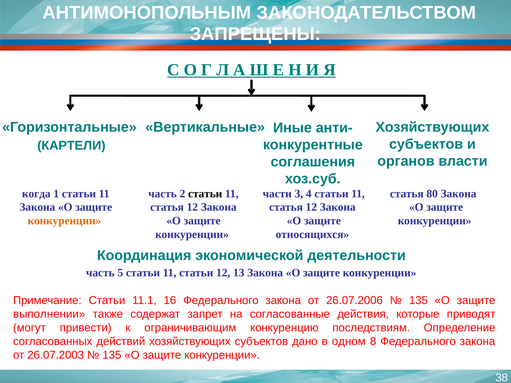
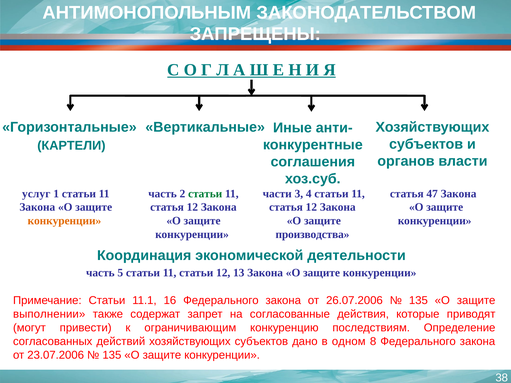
когда: когда -> услуг (36, 194)
статьи colour: black -> green (205, 194)
80: 80 -> 47 (432, 194)
относящихся: относящихся -> производства (312, 235)
26.07.2003: 26.07.2003 -> 23.07.2006 (56, 355)
